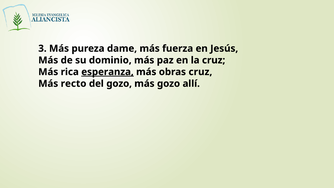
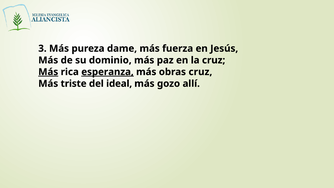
Más underline: none -> present (48, 72)
recto: recto -> triste (74, 84)
del gozo: gozo -> ideal (119, 84)
